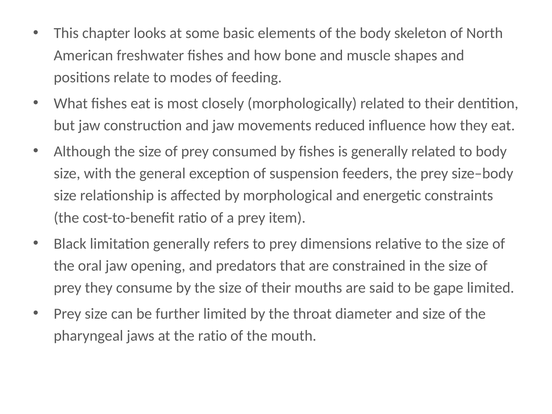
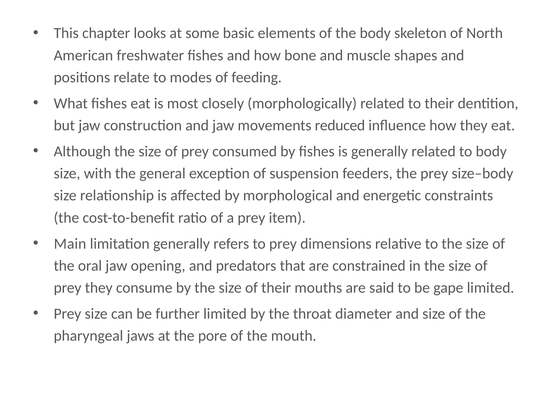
Black: Black -> Main (70, 244)
the ratio: ratio -> pore (213, 336)
